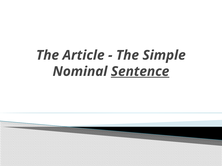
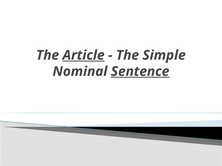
Article underline: none -> present (84, 55)
